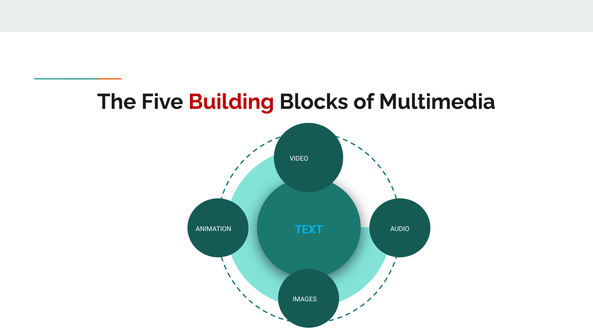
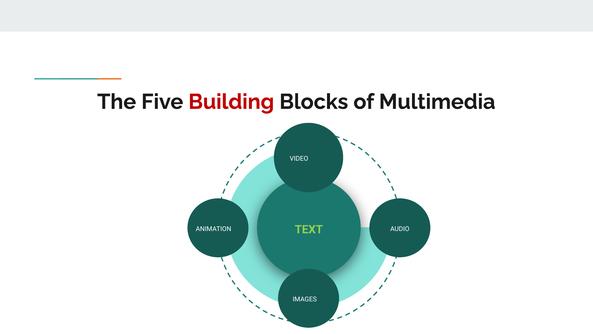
TEXT colour: light blue -> light green (309, 229)
